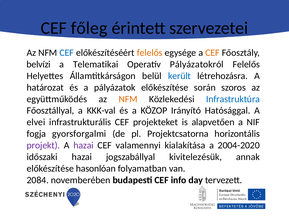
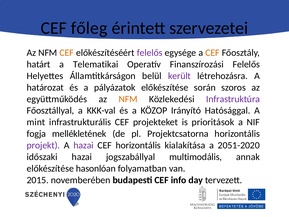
CEF colour: blue -> orange (67, 53)
felelős colour: orange -> purple (150, 53)
belvízi: belvízi -> határt (39, 64)
Pályázatokról: Pályázatokról -> Finanszírozási (197, 64)
került colour: blue -> purple (179, 76)
Infrastruktúra colour: blue -> purple (233, 99)
elvei: elvei -> mint (36, 122)
alapvetően: alapvetően -> prioritások (213, 122)
gyorsforgalmi: gyorsforgalmi -> mellékletének (79, 134)
CEF valamennyi: valamennyi -> horizontális (138, 145)
2004-2020: 2004-2020 -> 2051-2020 (239, 145)
kivitelezésük: kivitelezésük -> multimodális (196, 157)
2084: 2084 -> 2015 (38, 180)
